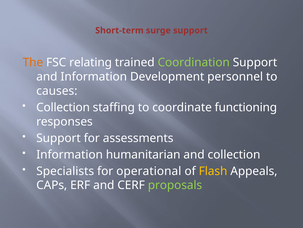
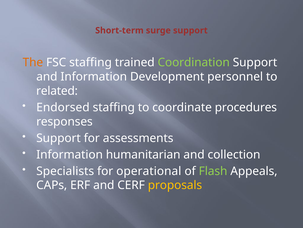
FSC relating: relating -> staffing (91, 62)
causes: causes -> related (57, 91)
Collection: Collection -> Endorsed (63, 107)
functioning: functioning -> procedures (246, 107)
Flash colour: yellow -> light green (213, 171)
proposals colour: light green -> yellow (175, 185)
